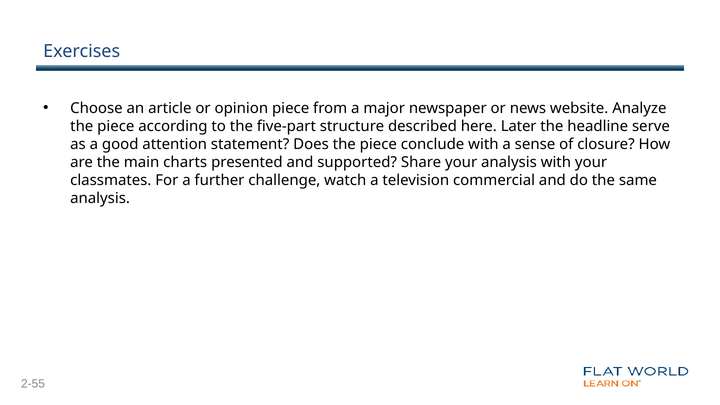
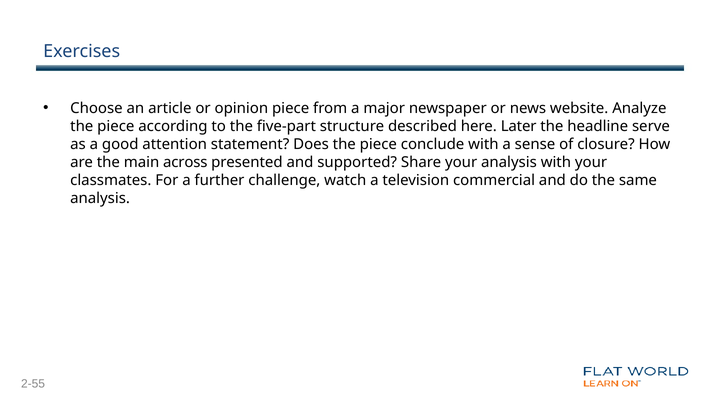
charts: charts -> across (185, 162)
